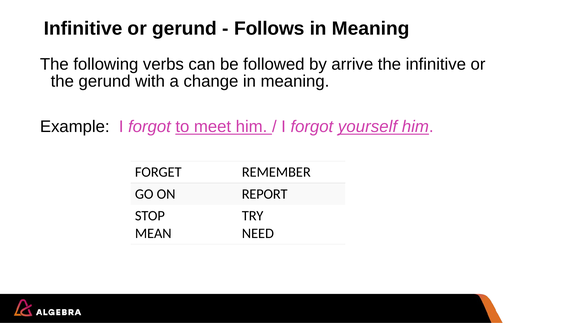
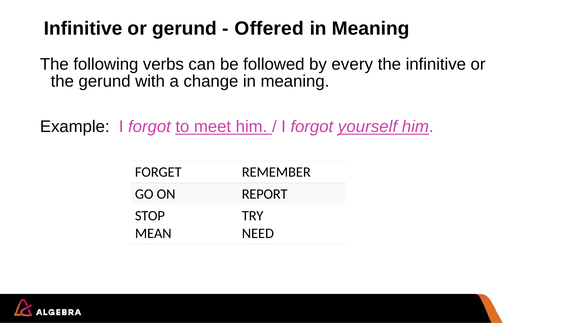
Follows: Follows -> Offered (269, 28)
arrive: arrive -> every (352, 64)
